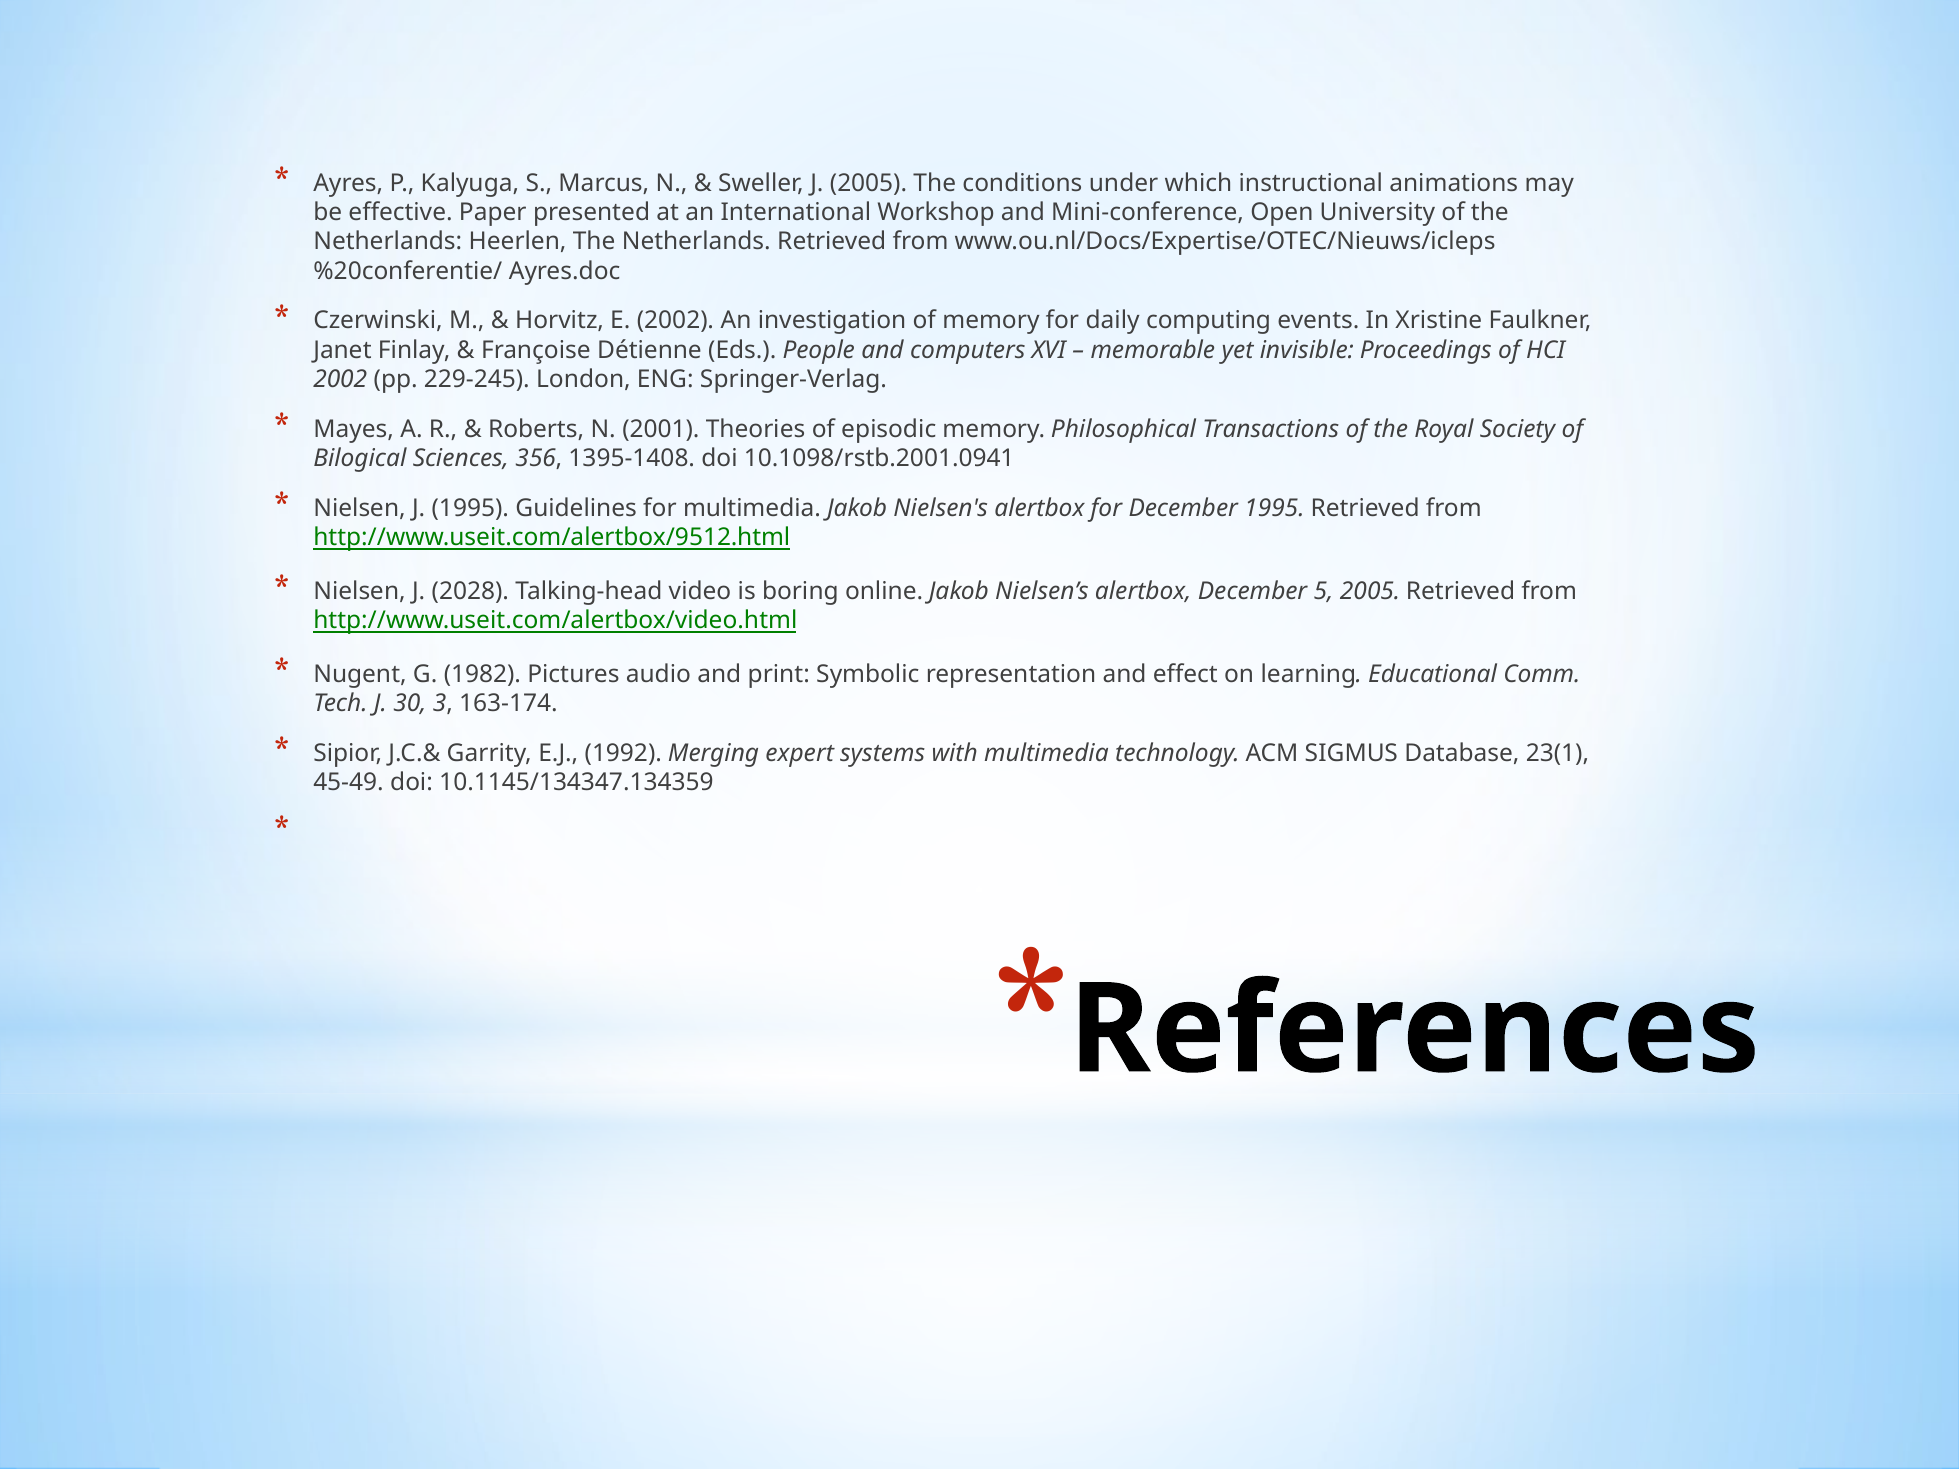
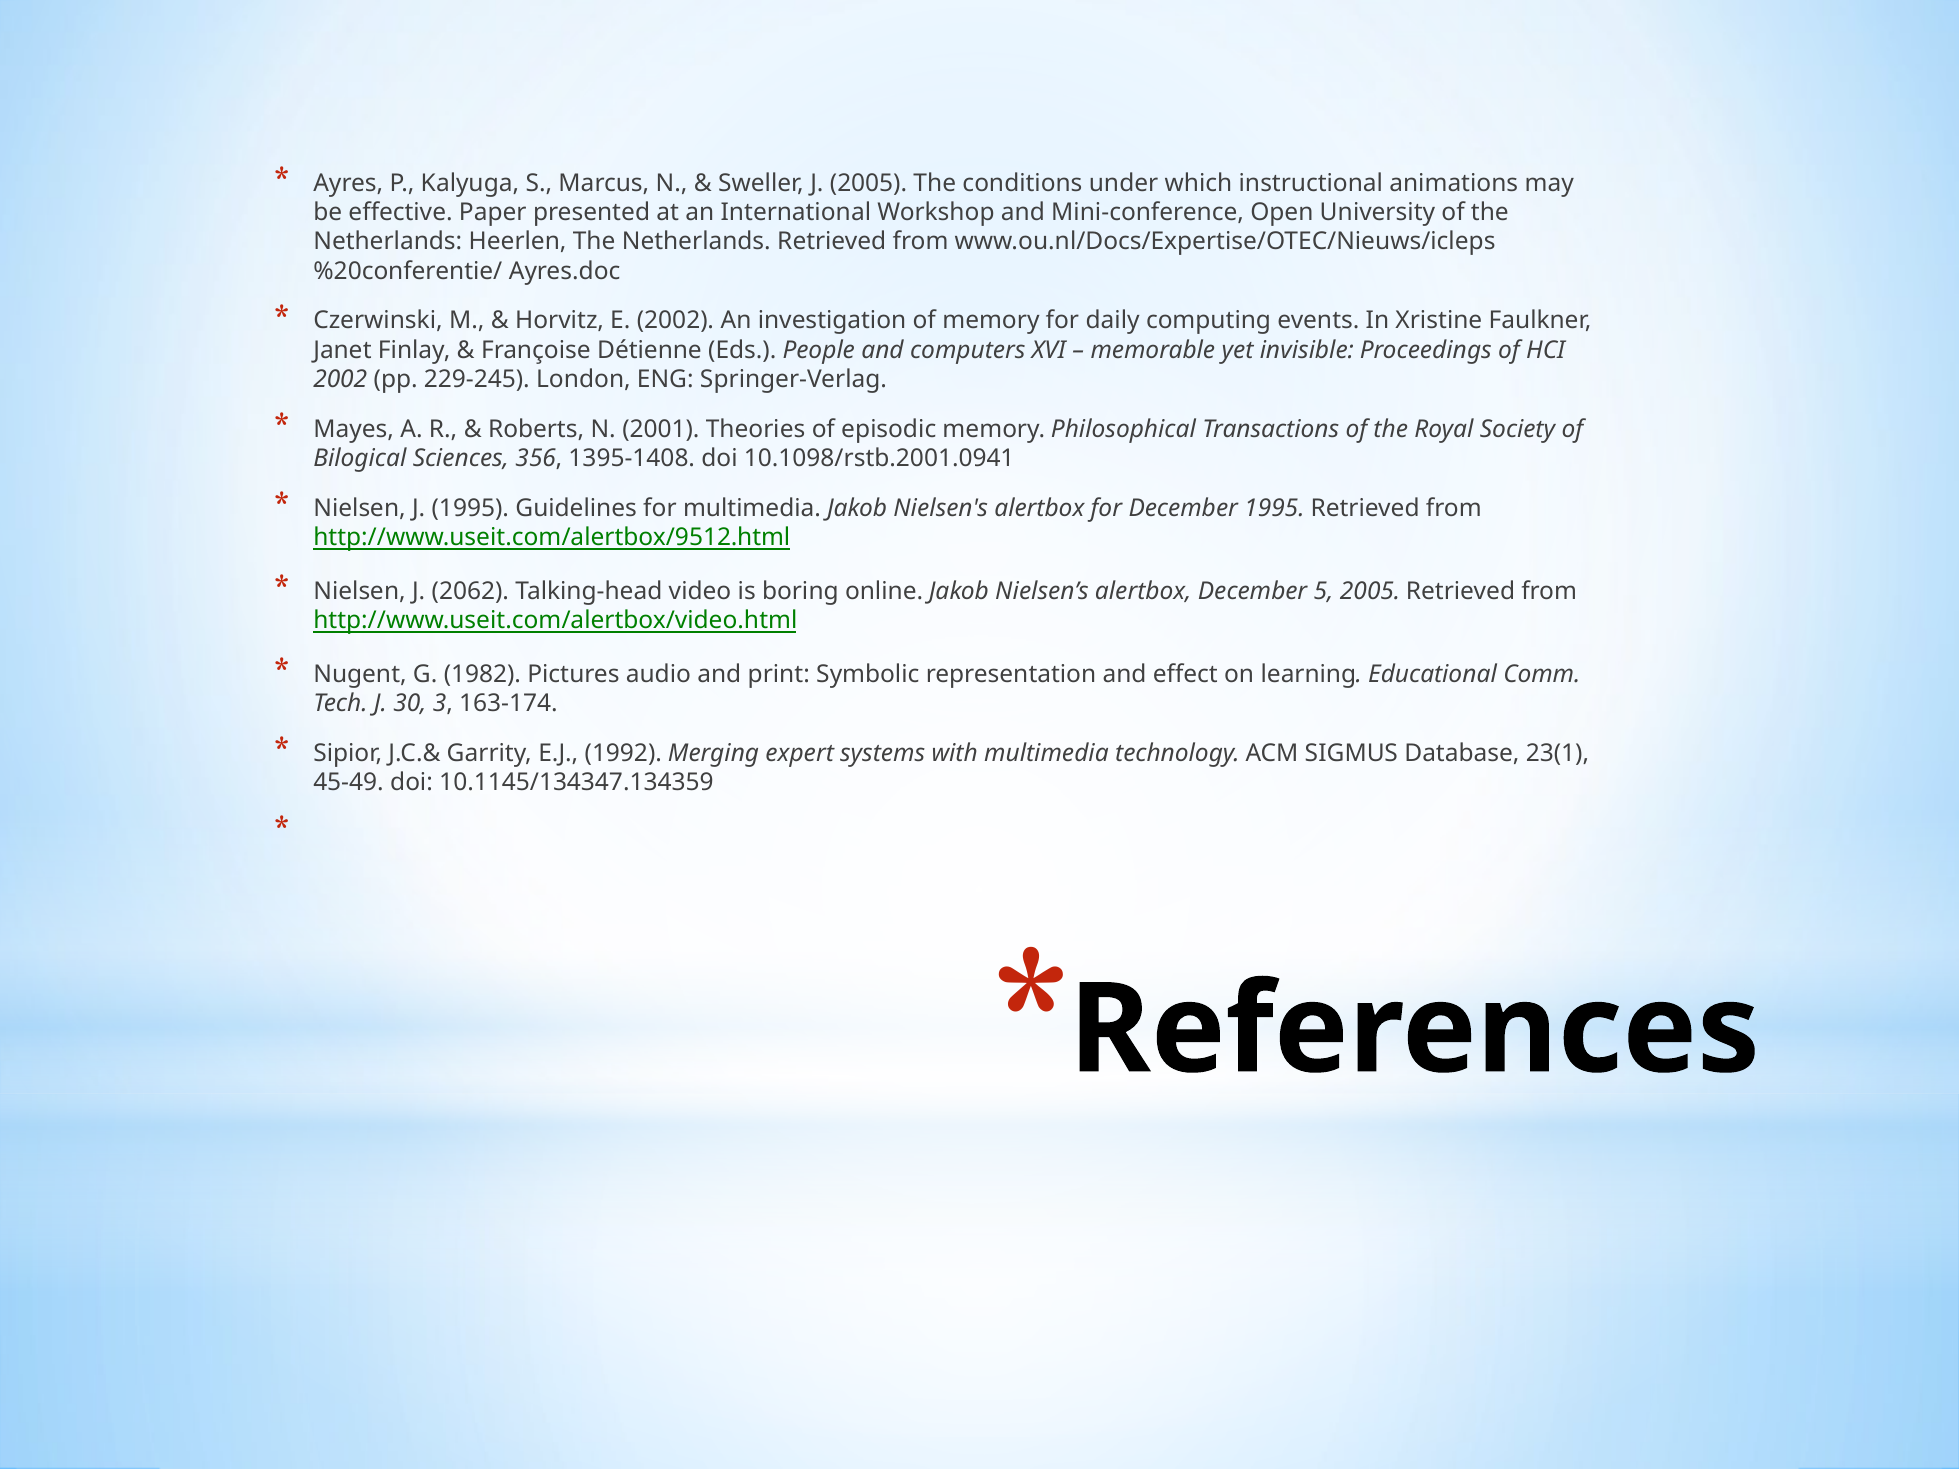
2028: 2028 -> 2062 (470, 591)
